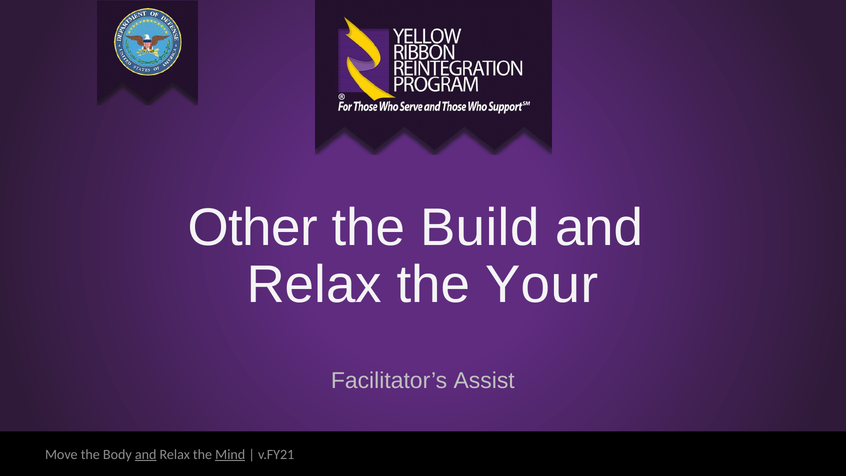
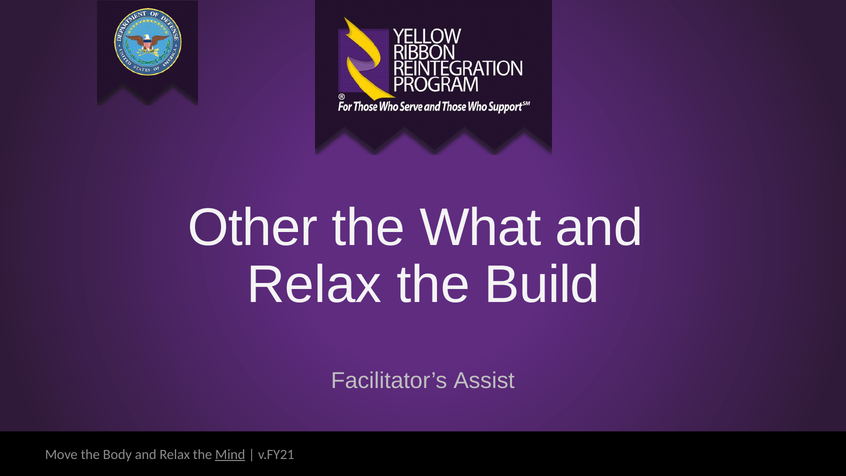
Build: Build -> What (480, 228)
Your: Your -> Build (542, 285)
and underline: present -> none (146, 454)
